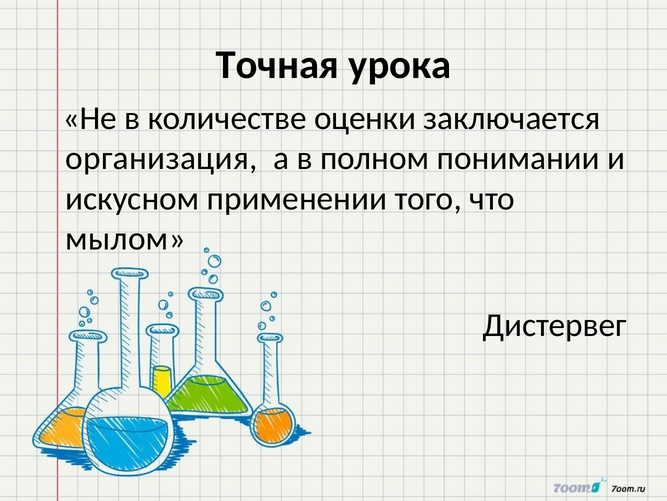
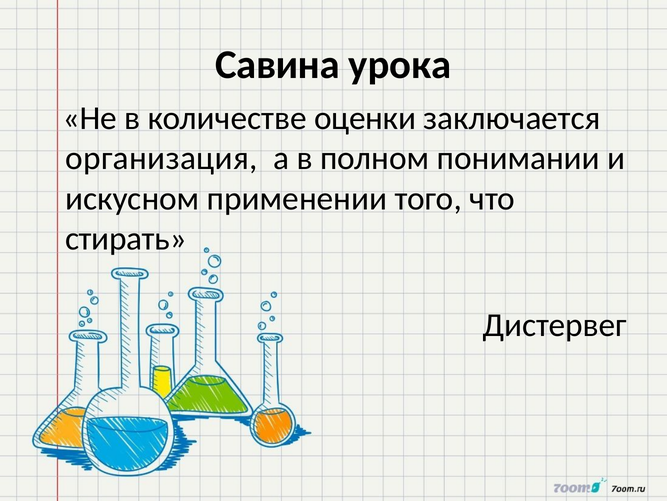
Точная: Точная -> Савина (278, 65)
мылом: мылом -> стирать (126, 238)
